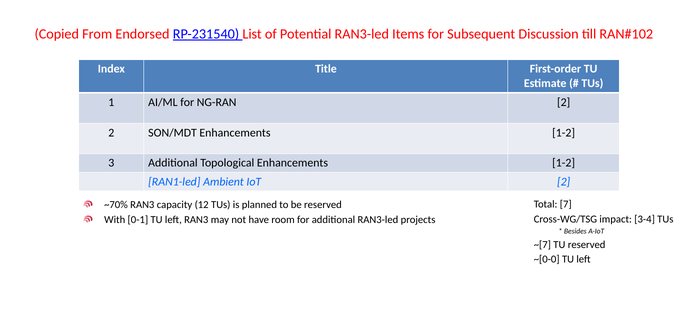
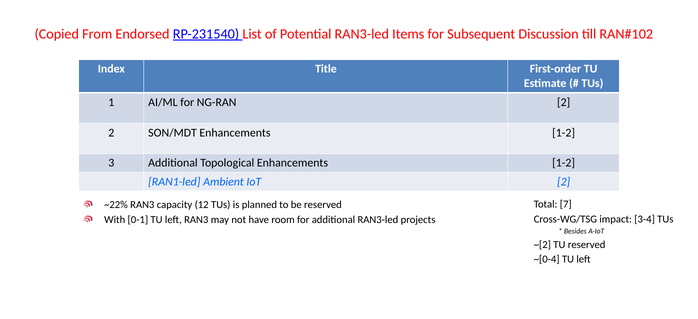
~70%: ~70% -> ~22% (116, 205)
~[7: ~[7 -> ~[2 (542, 245)
~[0-0: ~[0-0 -> ~[0-4 (547, 260)
